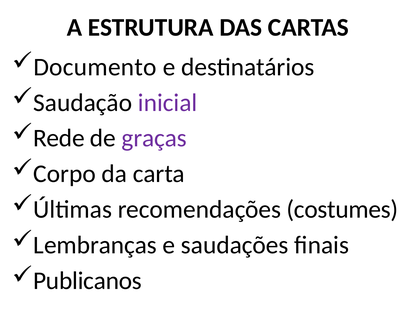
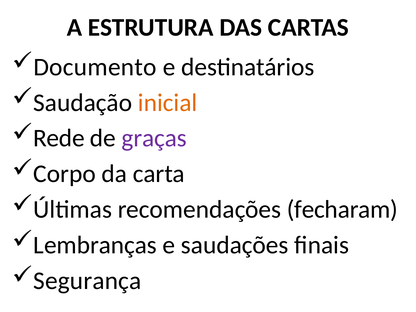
inicial colour: purple -> orange (168, 103)
costumes: costumes -> fecharam (342, 210)
Publicanos: Publicanos -> Segurança (87, 281)
